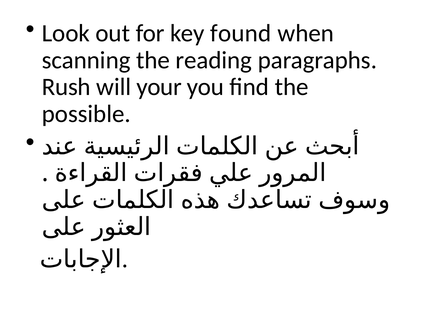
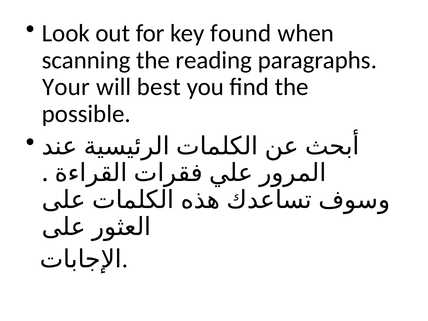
Rush: Rush -> Your (66, 87)
your: your -> best (159, 87)
